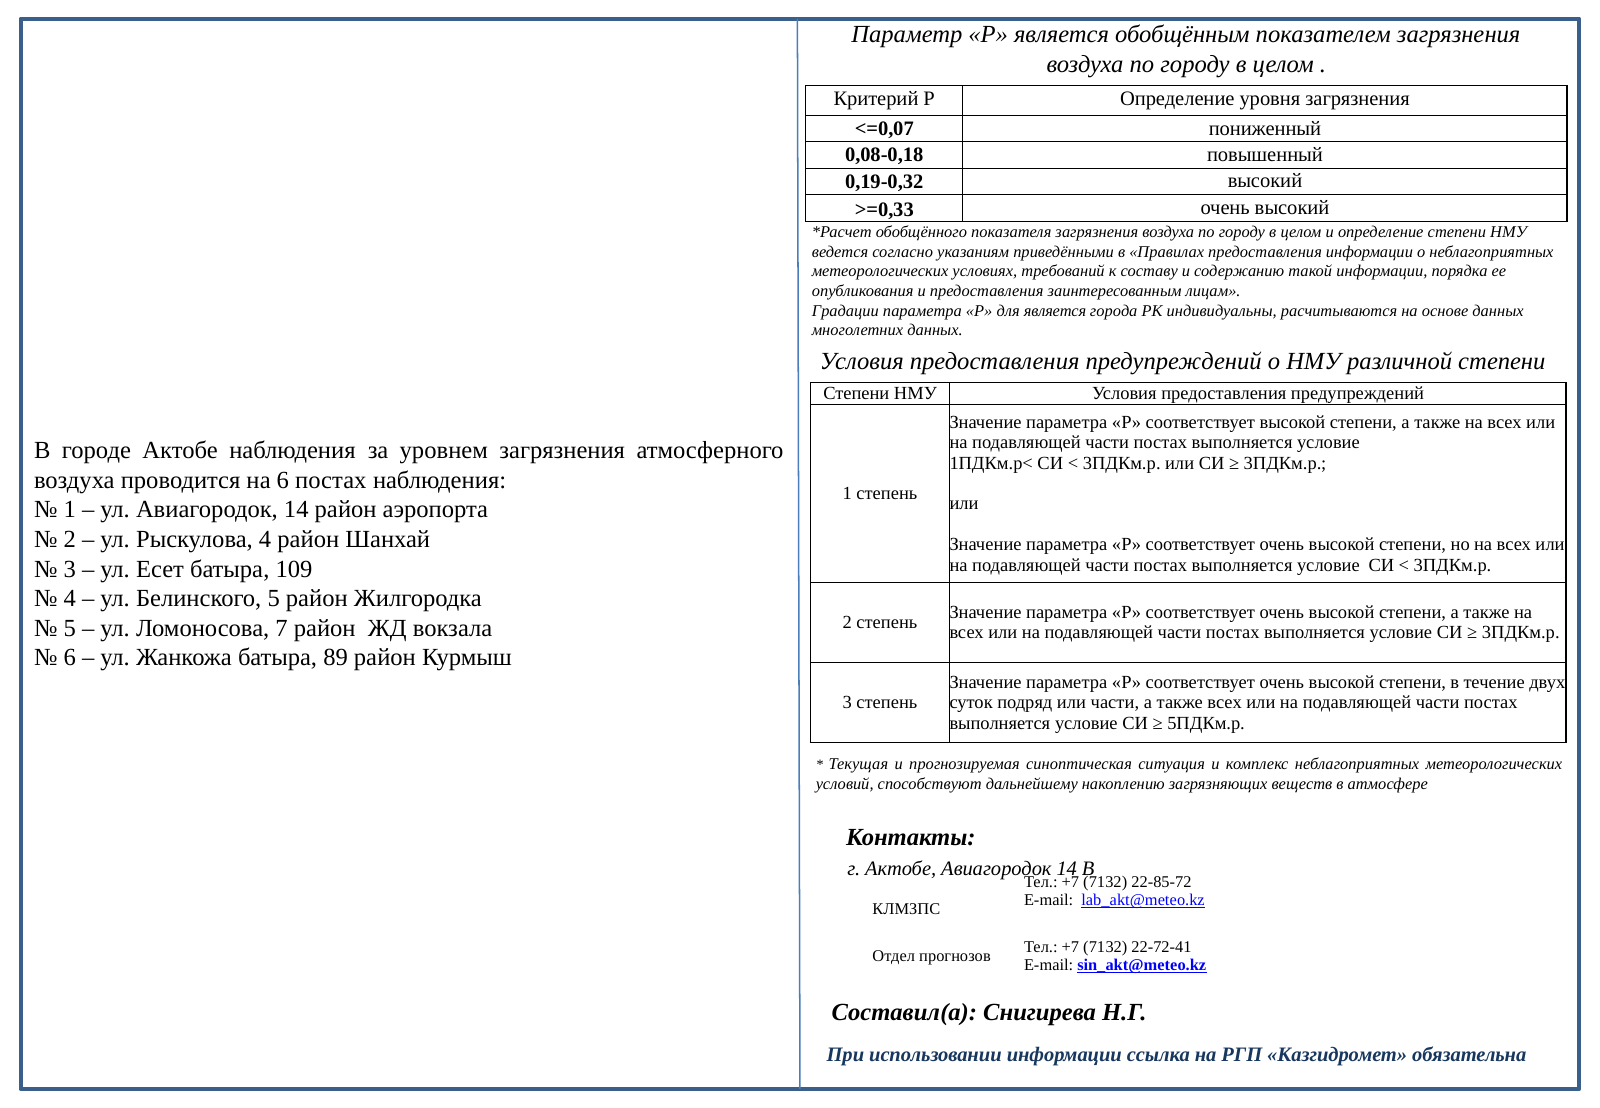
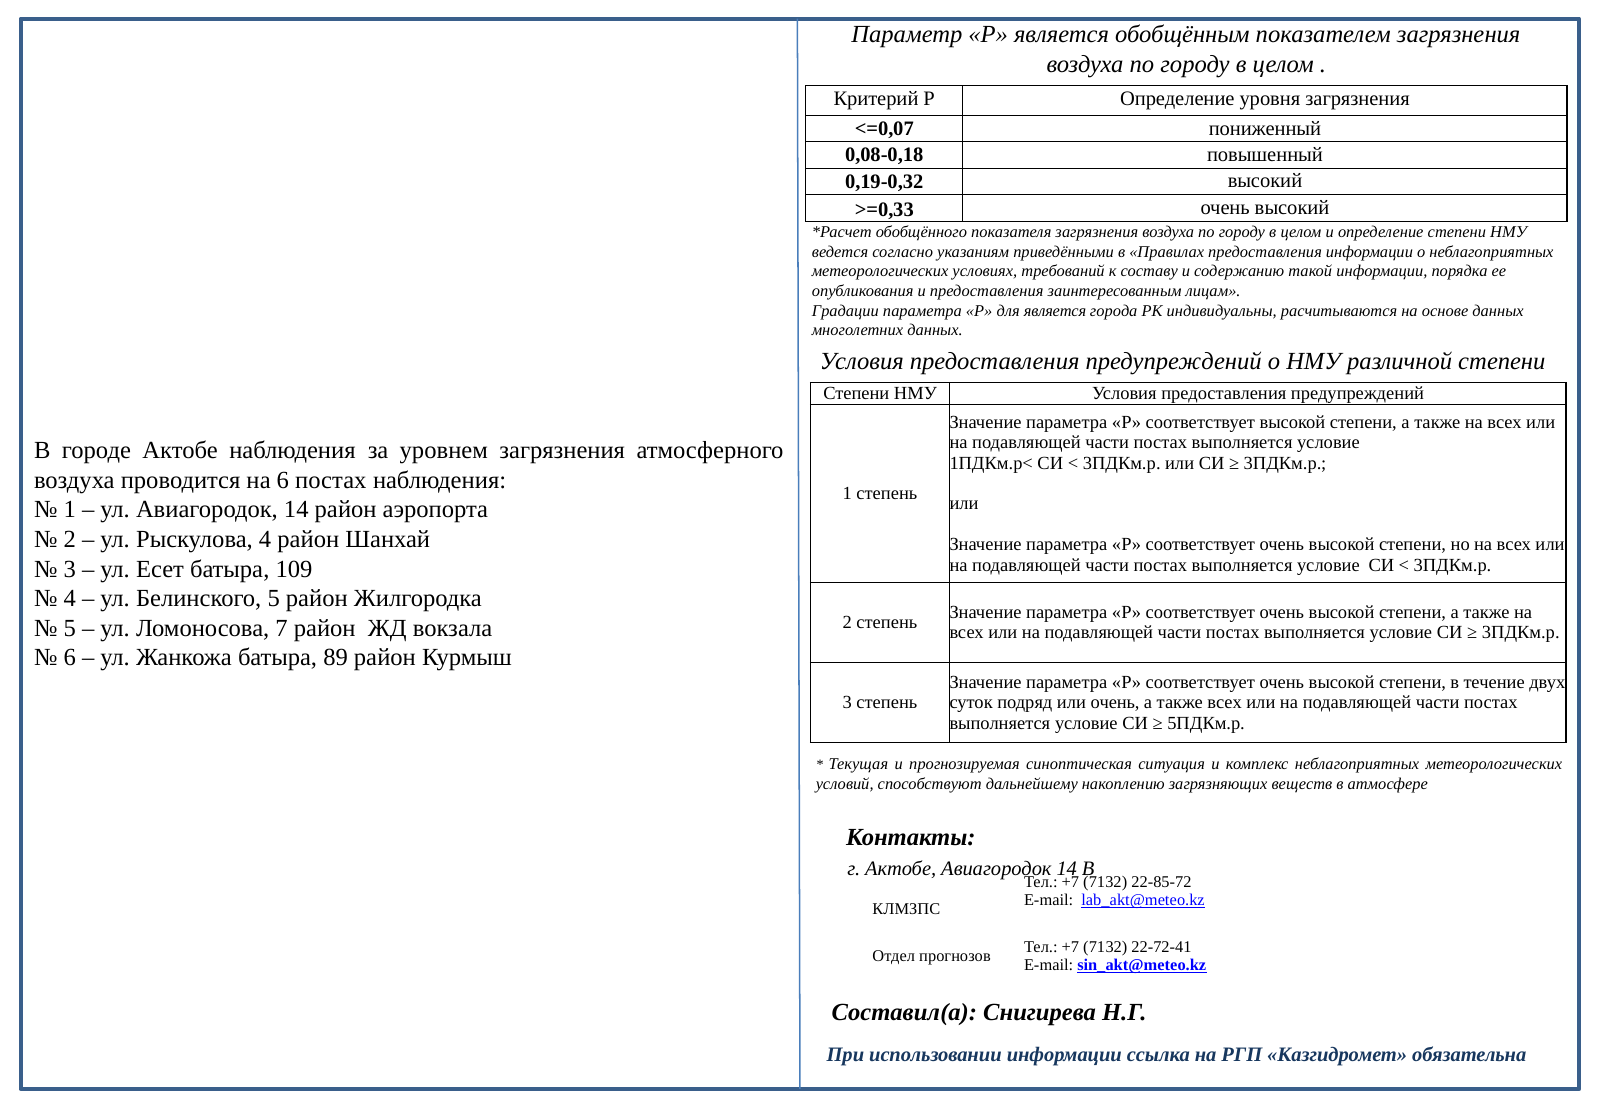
или части: части -> очень (1115, 702)
